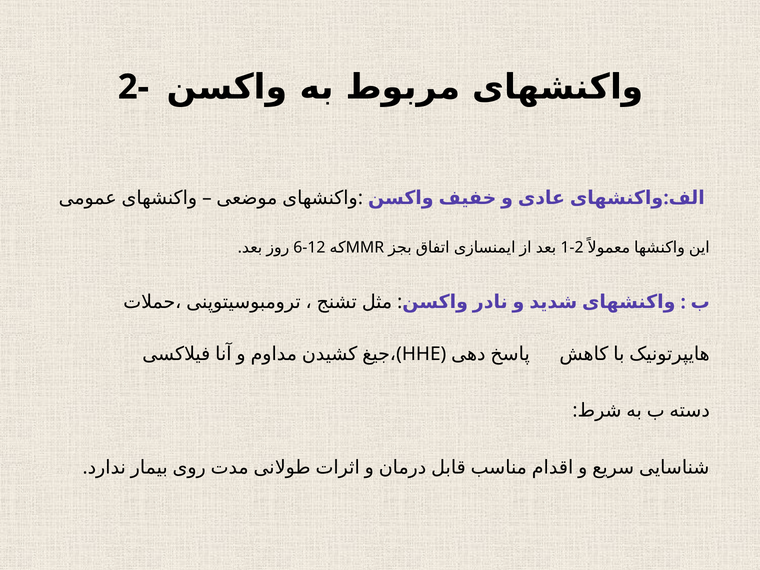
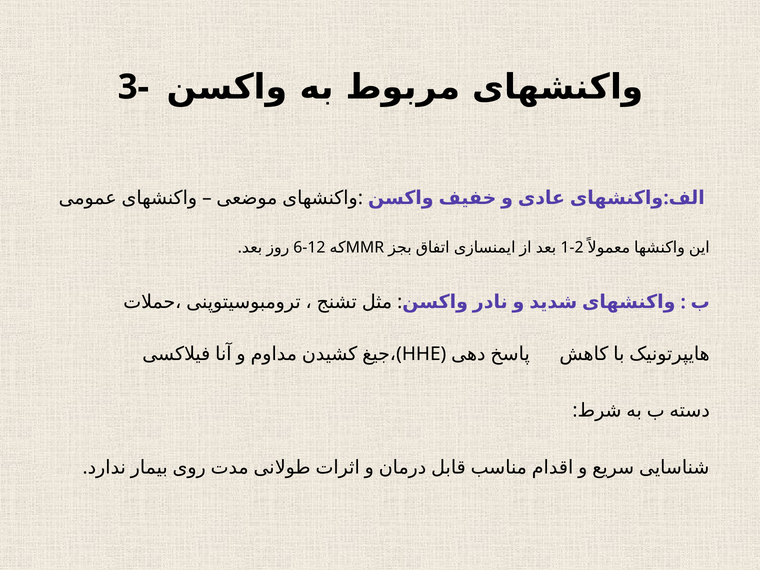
2-: 2- -> 3- (133, 87)
